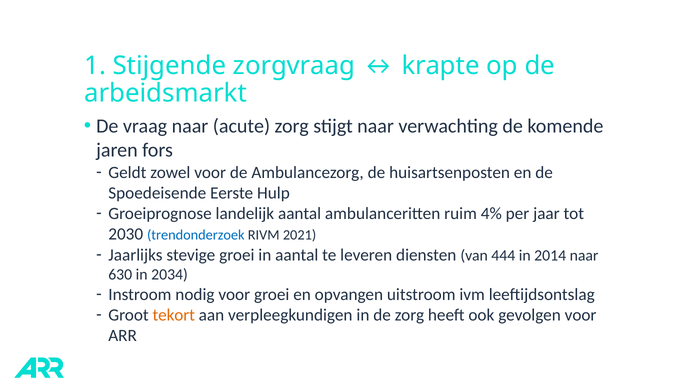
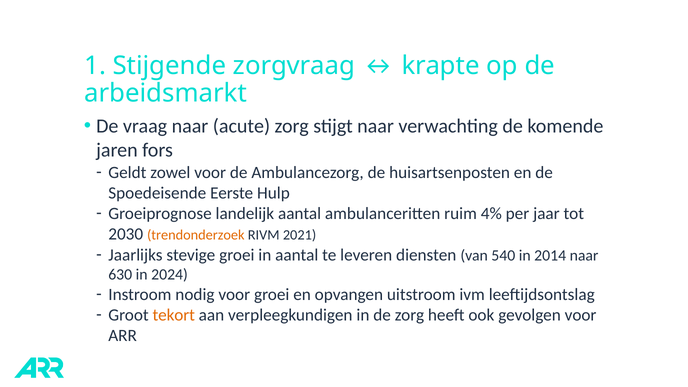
trendonderzoek colour: blue -> orange (196, 235)
444: 444 -> 540 (503, 255)
2034: 2034 -> 2024 (170, 275)
